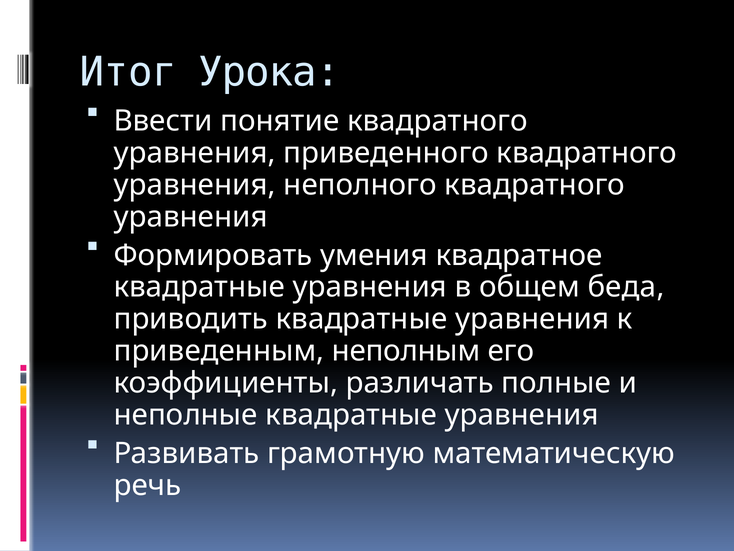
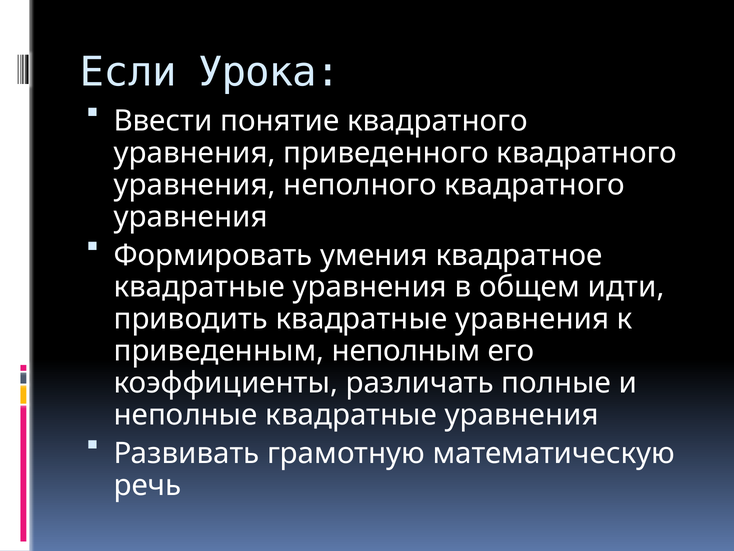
Итог: Итог -> Если (128, 72)
беда: беда -> идти (626, 287)
